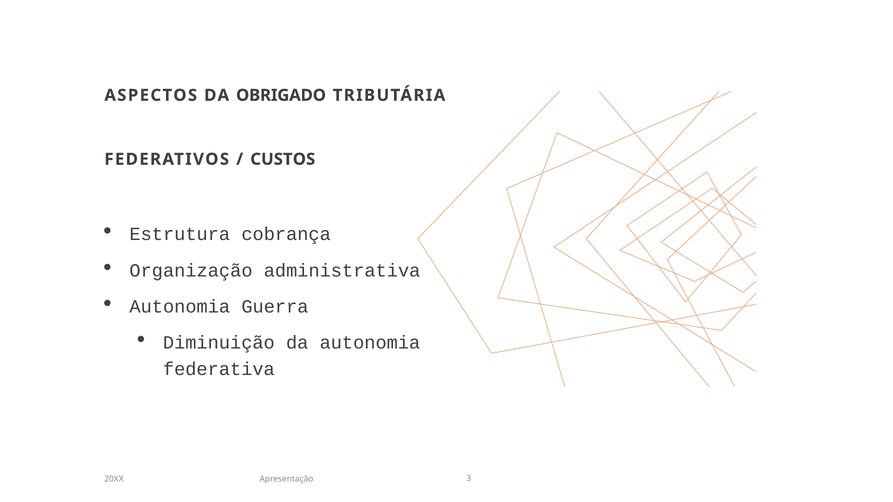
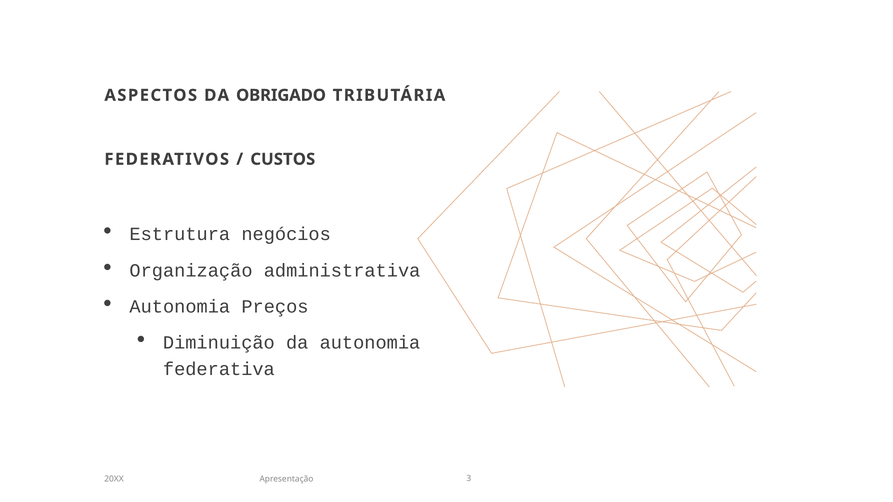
cobrança: cobrança -> negócios (286, 234)
Guerra: Guerra -> Preços (275, 307)
